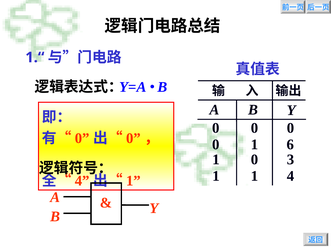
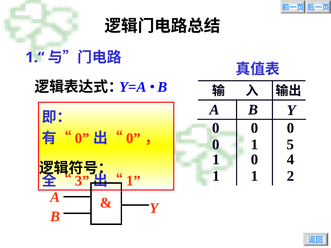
6: 6 -> 5 (290, 145)
3: 3 -> 4 (290, 160)
1 4: 4 -> 2 (290, 176)
4: 4 -> 3 (82, 181)
